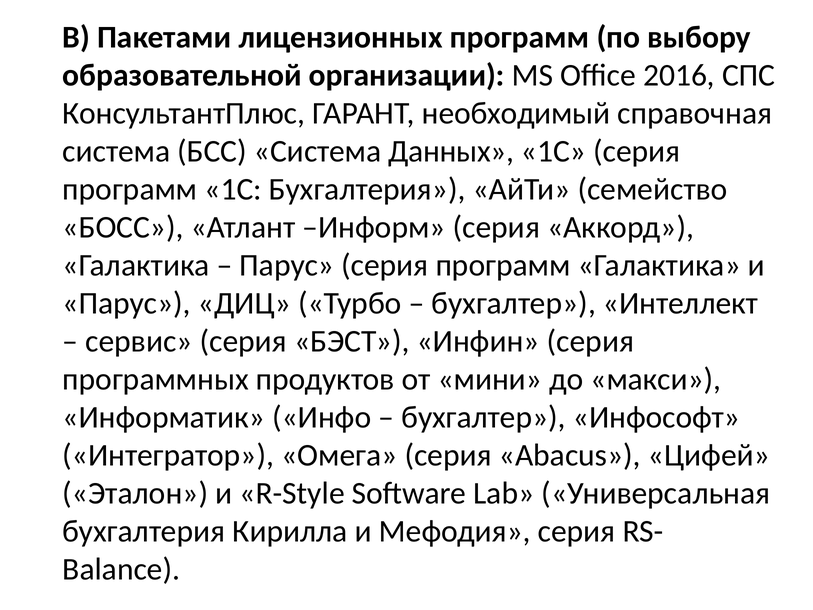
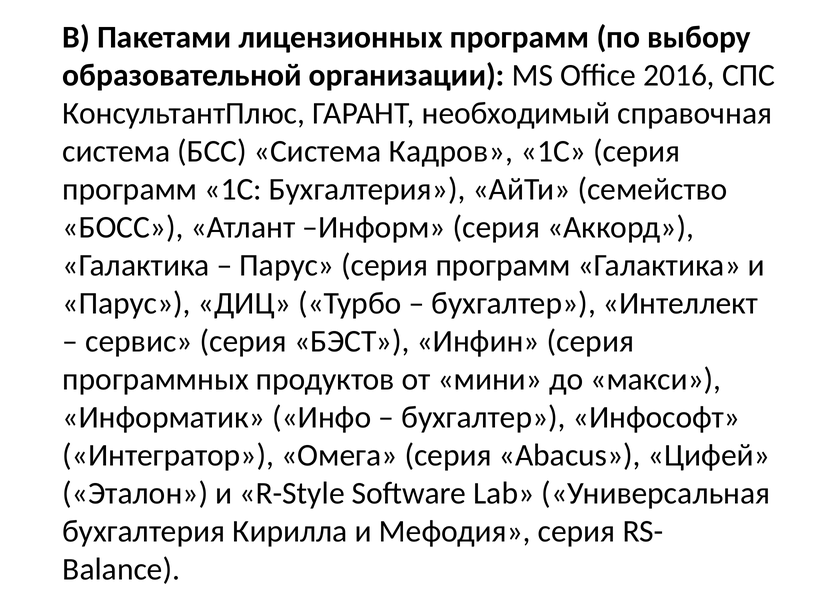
Данных: Данных -> Кадров (451, 151)
